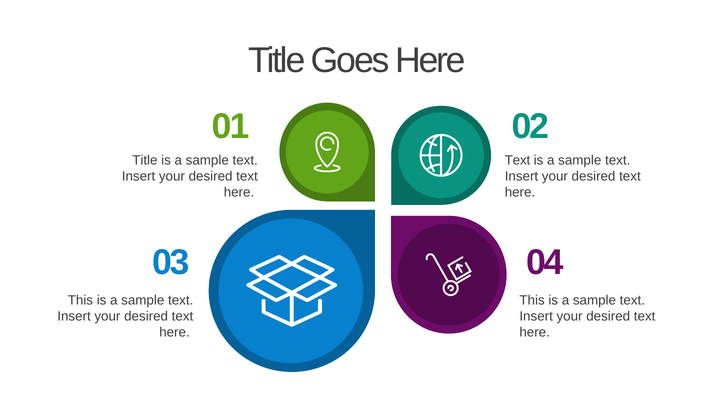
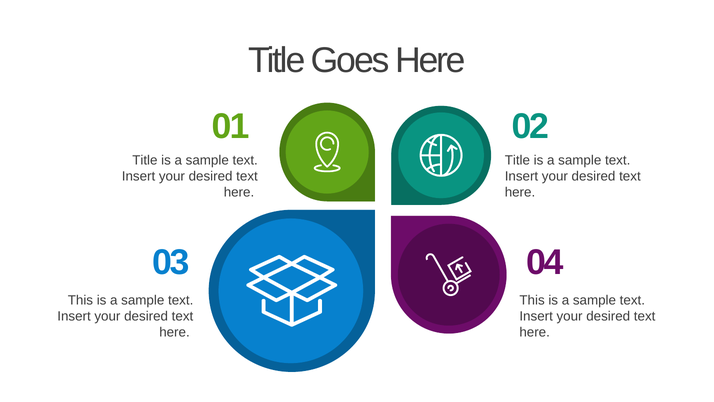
Text: Text -> Title (517, 160)
